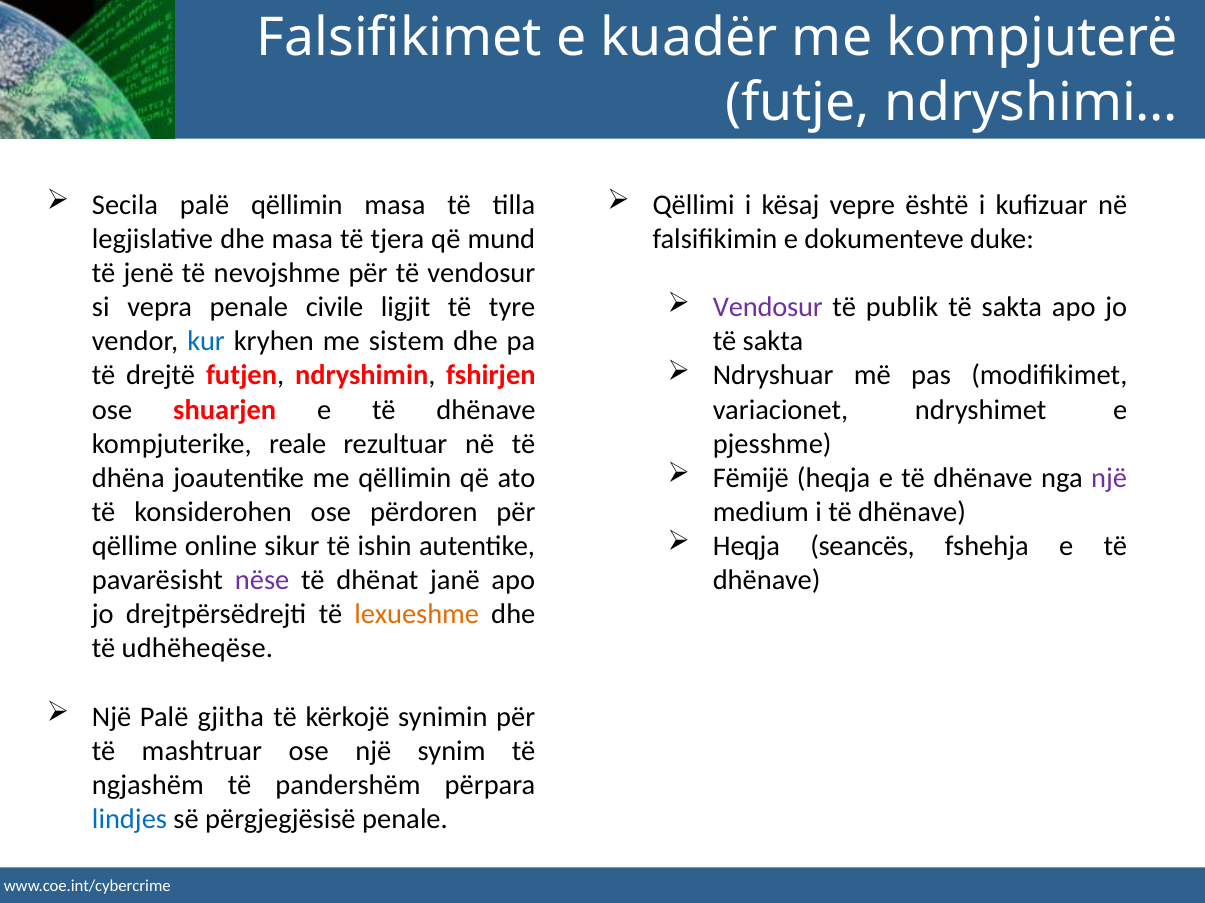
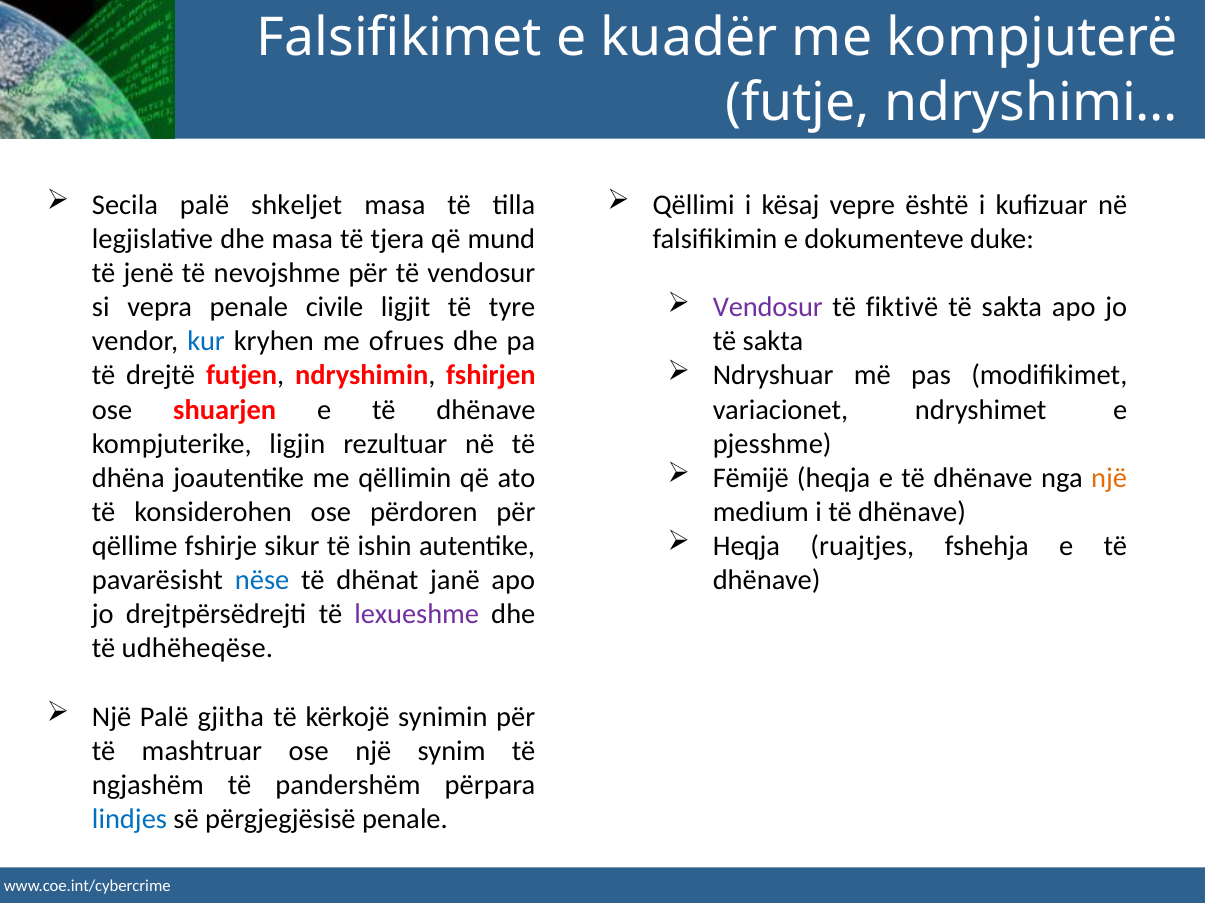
palë qëllimin: qëllimin -> shkeljet (297, 205)
publik: publik -> fiktivë (902, 308)
sistem: sistem -> ofrues (407, 342)
reale: reale -> ligjin (297, 444)
një colour: purple -> orange (1109, 478)
seancës: seancës -> ruajtjes (862, 547)
online: online -> fshirje (221, 547)
nëse colour: purple -> blue (262, 581)
lexueshme colour: orange -> purple (417, 615)
